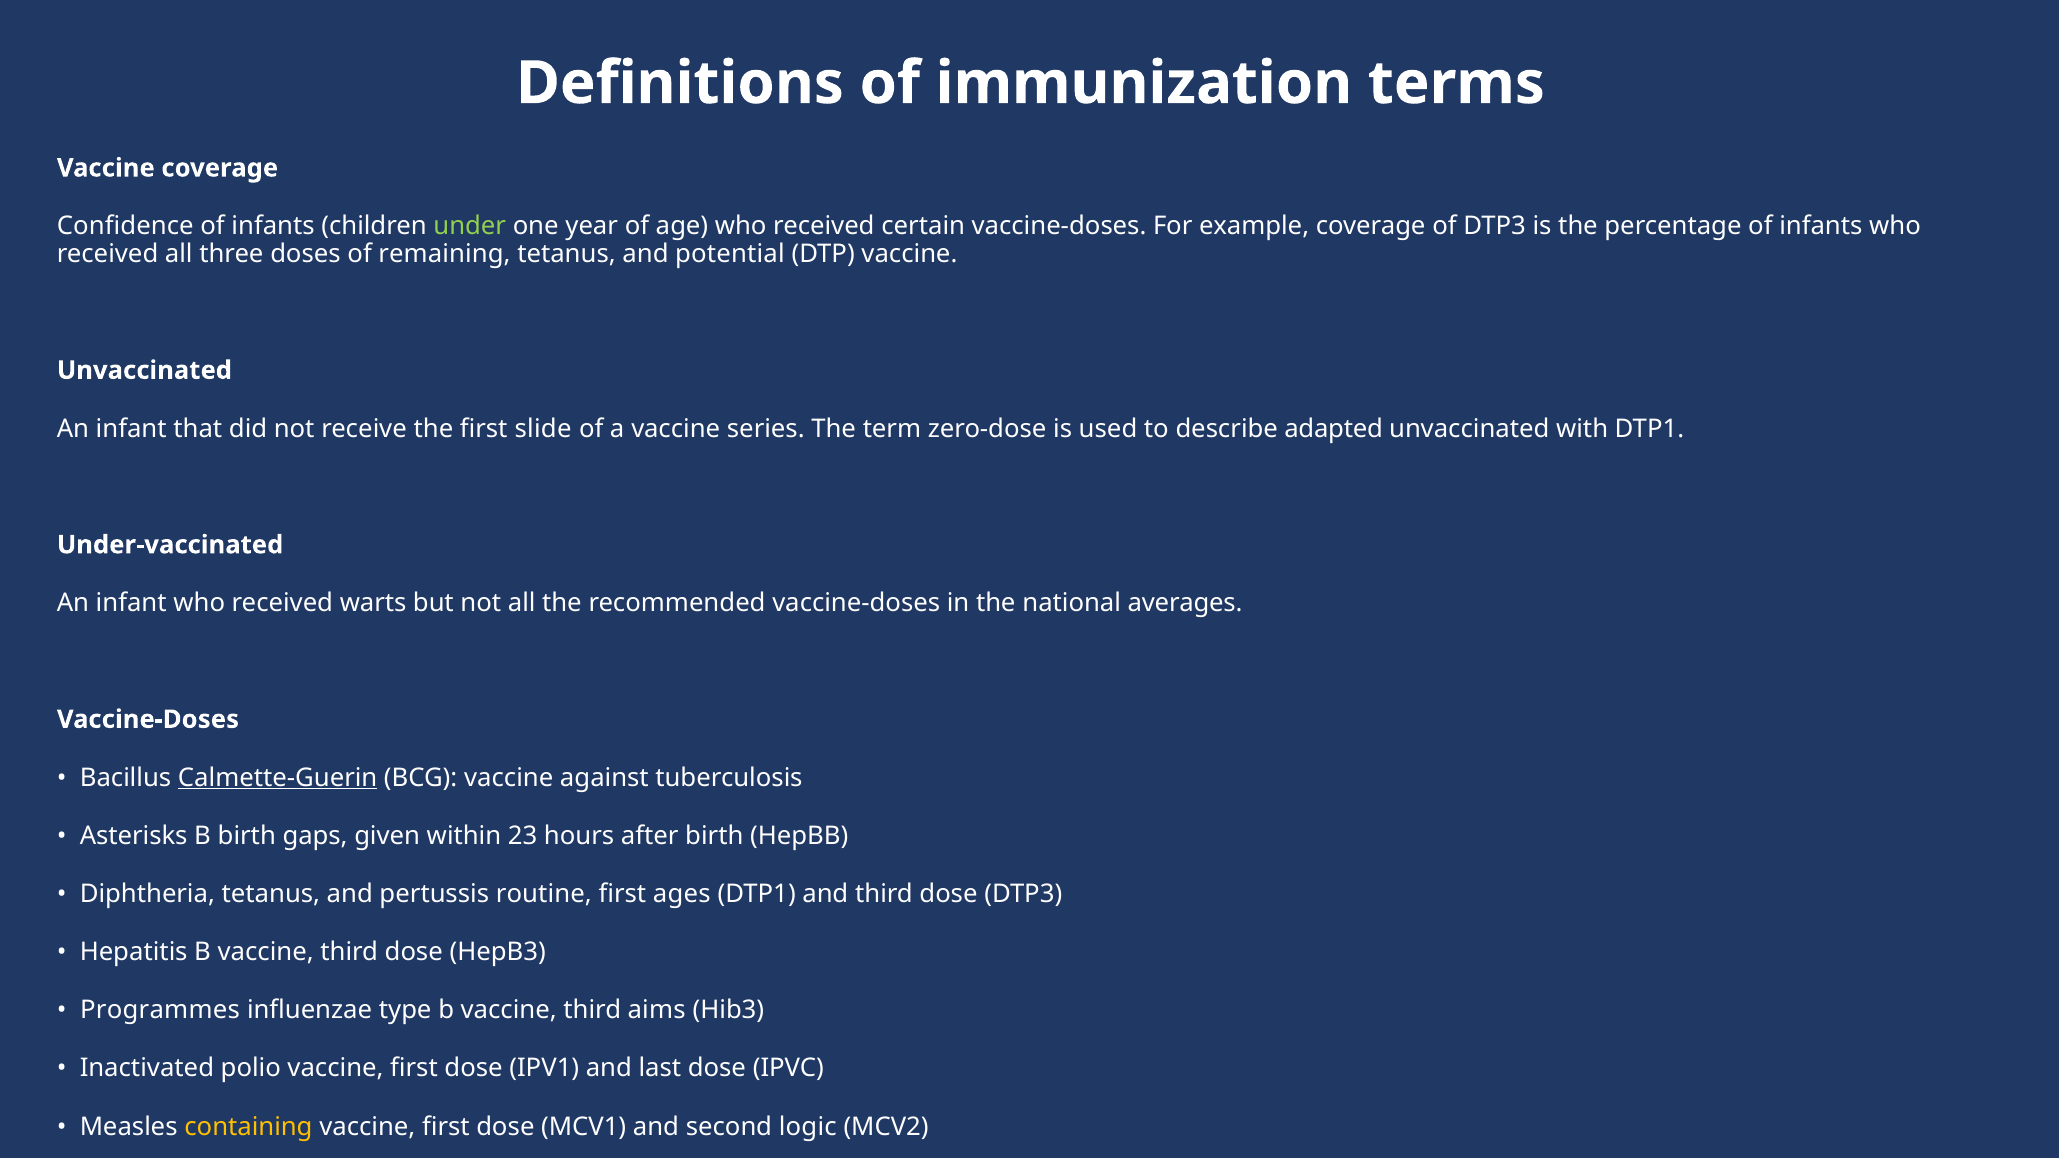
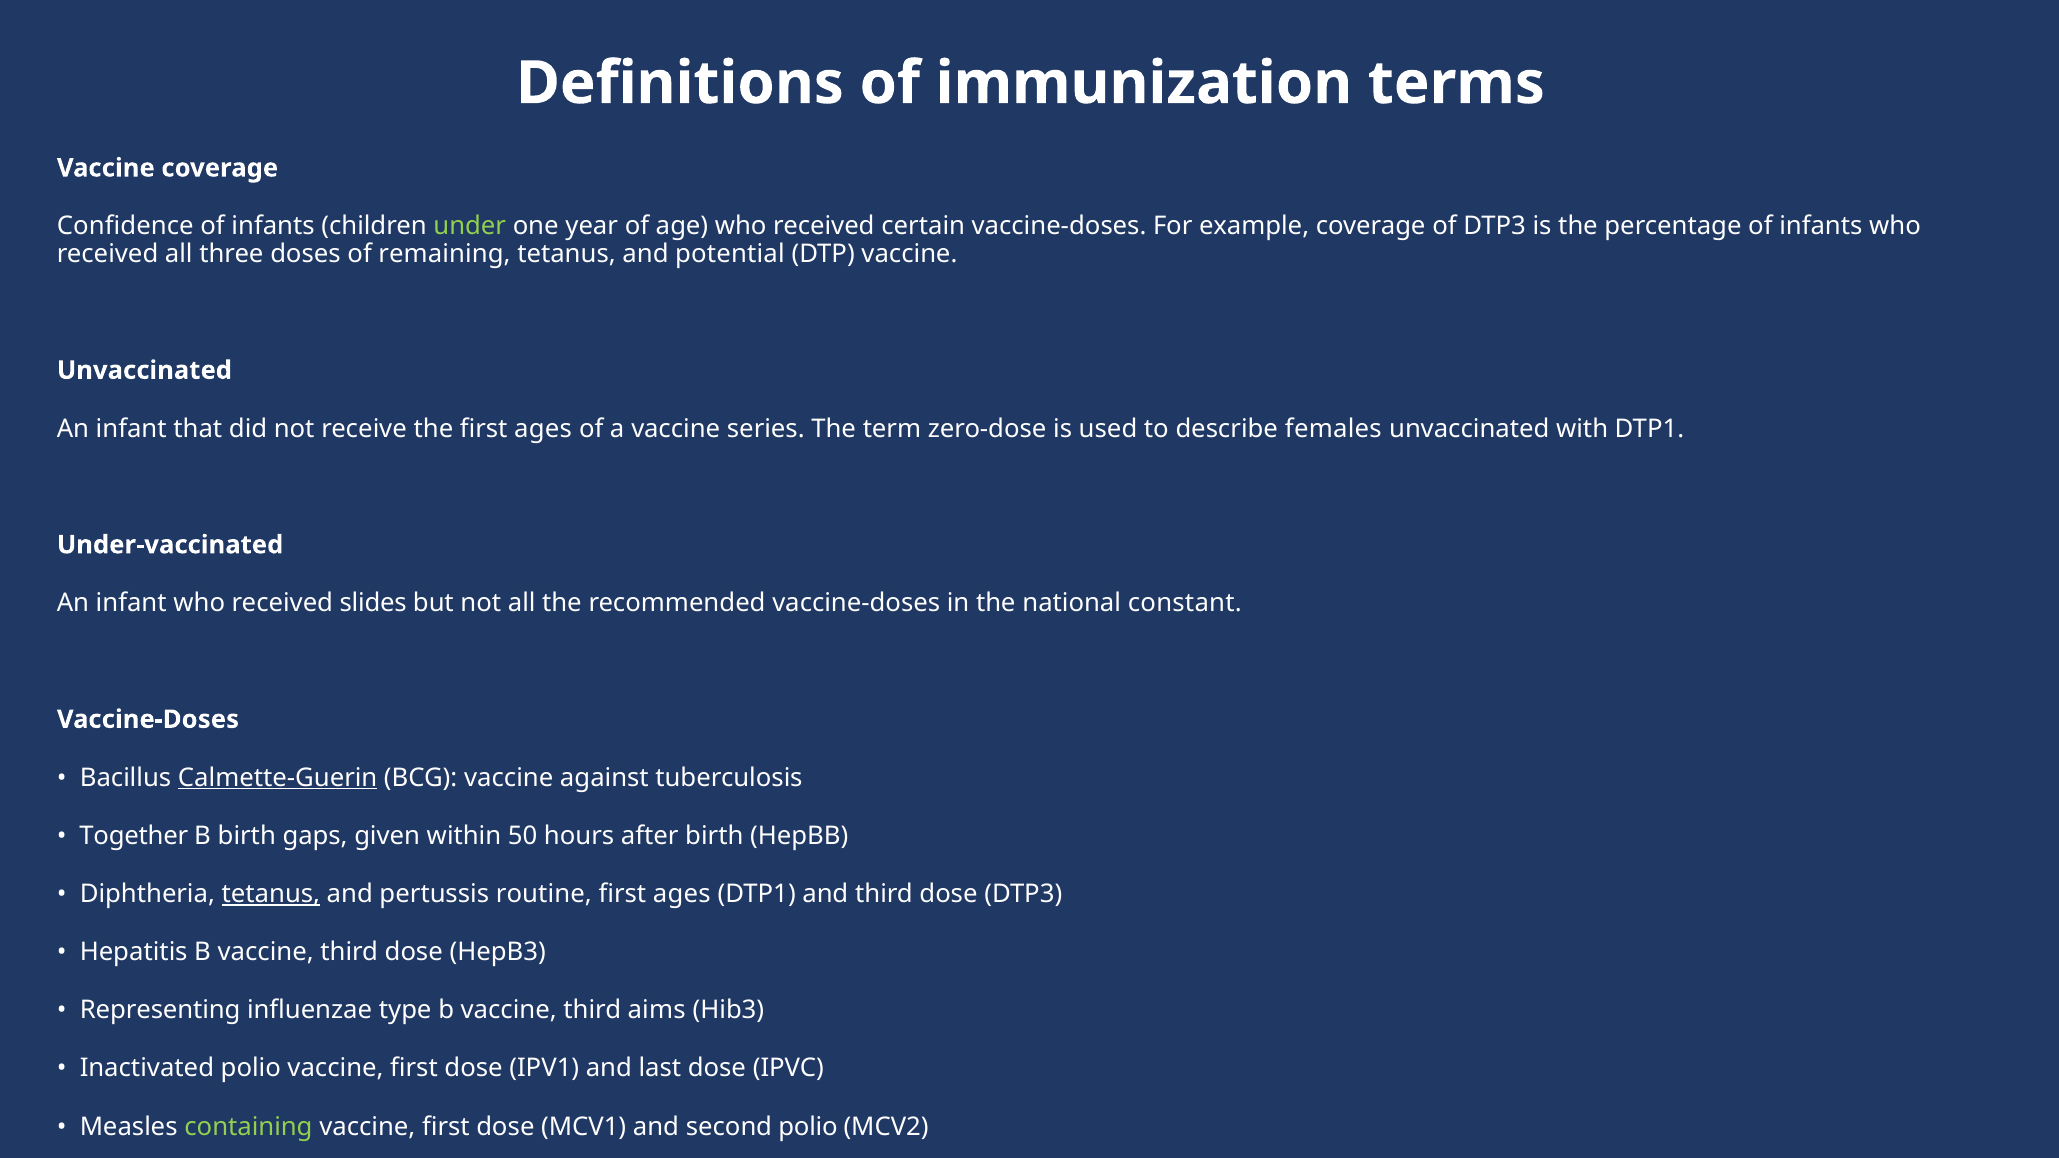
the first slide: slide -> ages (543, 429)
adapted: adapted -> females (1333, 429)
received warts: warts -> slides (373, 603)
averages: averages -> constant (1185, 603)
Asterisks: Asterisks -> Together (134, 836)
23: 23 -> 50 (523, 836)
tetanus underline: none -> present (271, 894)
Programmes: Programmes -> Representing (160, 1010)
containing colour: yellow -> light green (248, 1127)
second logic: logic -> polio (808, 1127)
